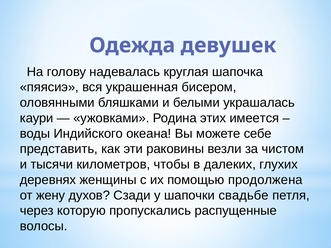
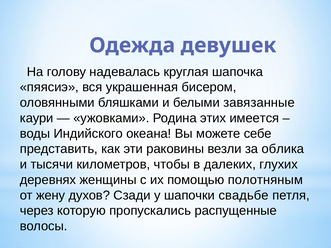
украшалась: украшалась -> завязанные (259, 103)
чистом: чистом -> облика (283, 149)
продолжена: продолжена -> полотняным (265, 180)
